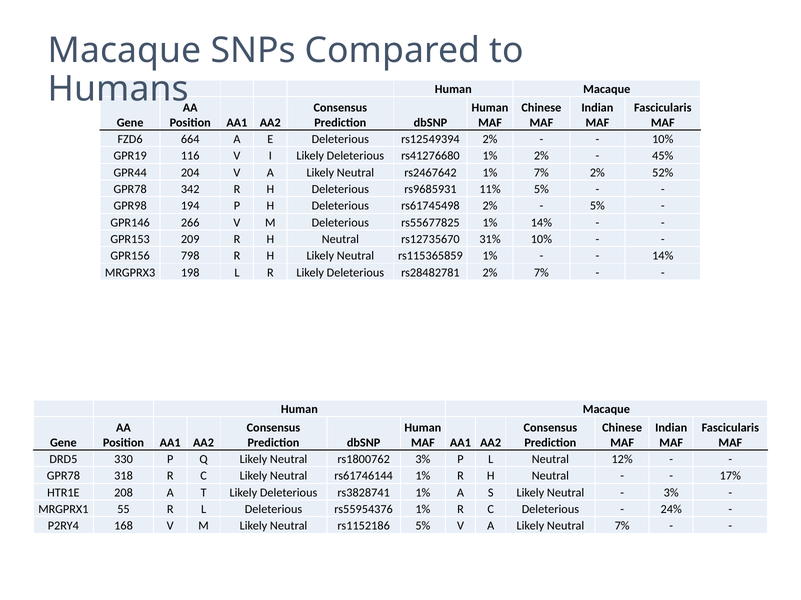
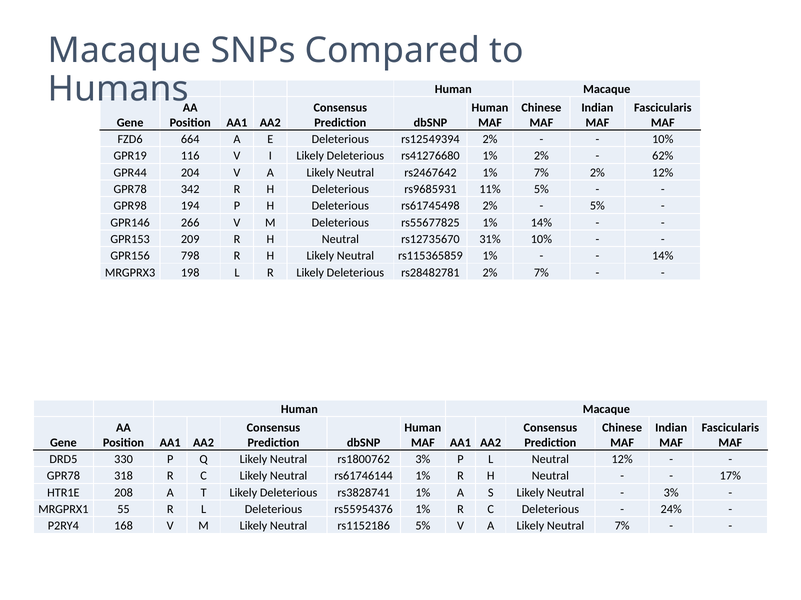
45%: 45% -> 62% (663, 156)
2% 52%: 52% -> 12% (663, 173)
